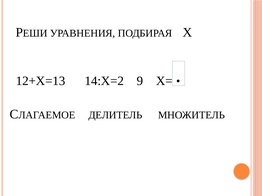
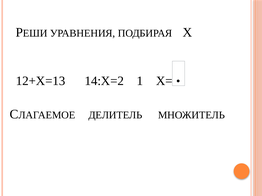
9: 9 -> 1 (140, 81)
